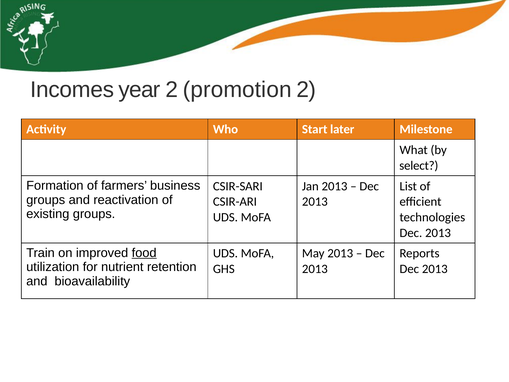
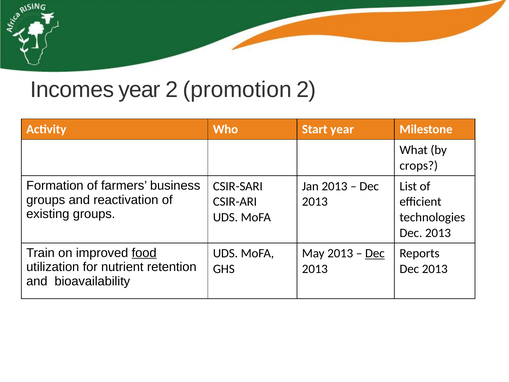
Start later: later -> year (342, 129)
select: select -> crops (419, 165)
Dec underline: none -> present (375, 253)
